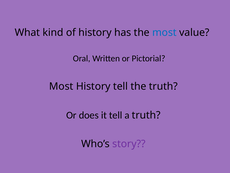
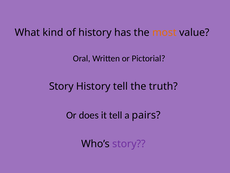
most colour: blue -> orange (164, 33)
Most: Most -> Story (61, 86)
a truth: truth -> pairs (146, 115)
